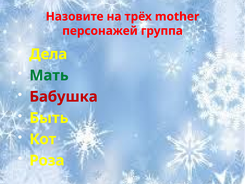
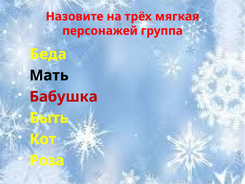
mother: mother -> мягкая (177, 17)
Дела: Дела -> Беда (48, 54)
Мать colour: green -> black (49, 75)
